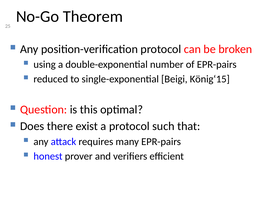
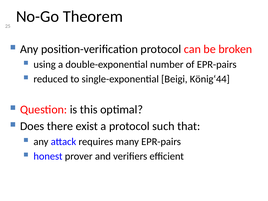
König‘15: König‘15 -> König‘44 (210, 79)
